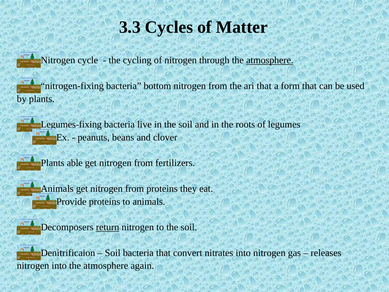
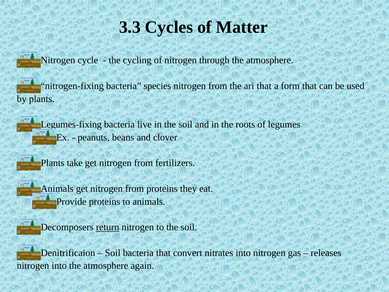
atmosphere underline: present -> none (270, 60)
bottom: bottom -> species (157, 86)
able: able -> take (75, 163)
